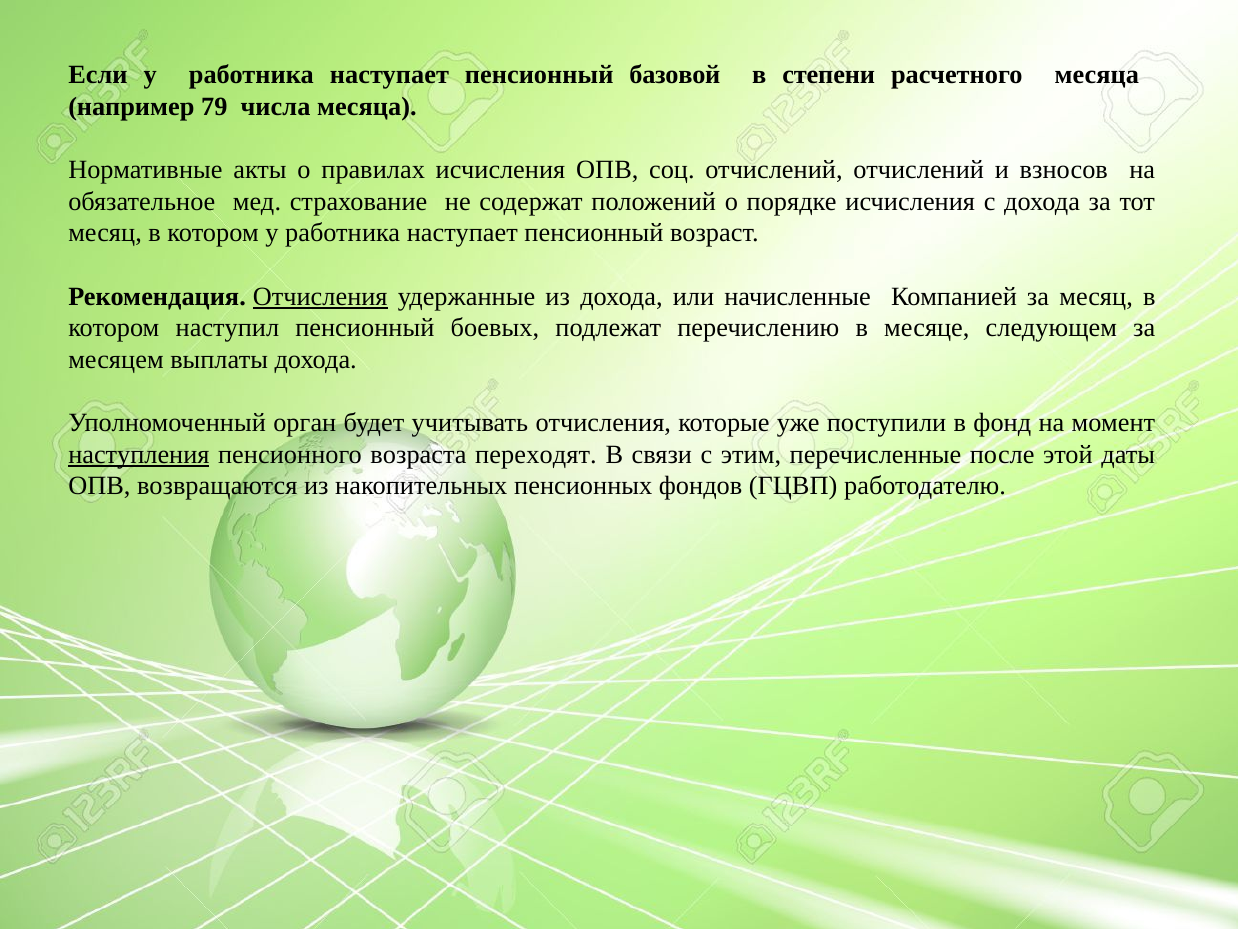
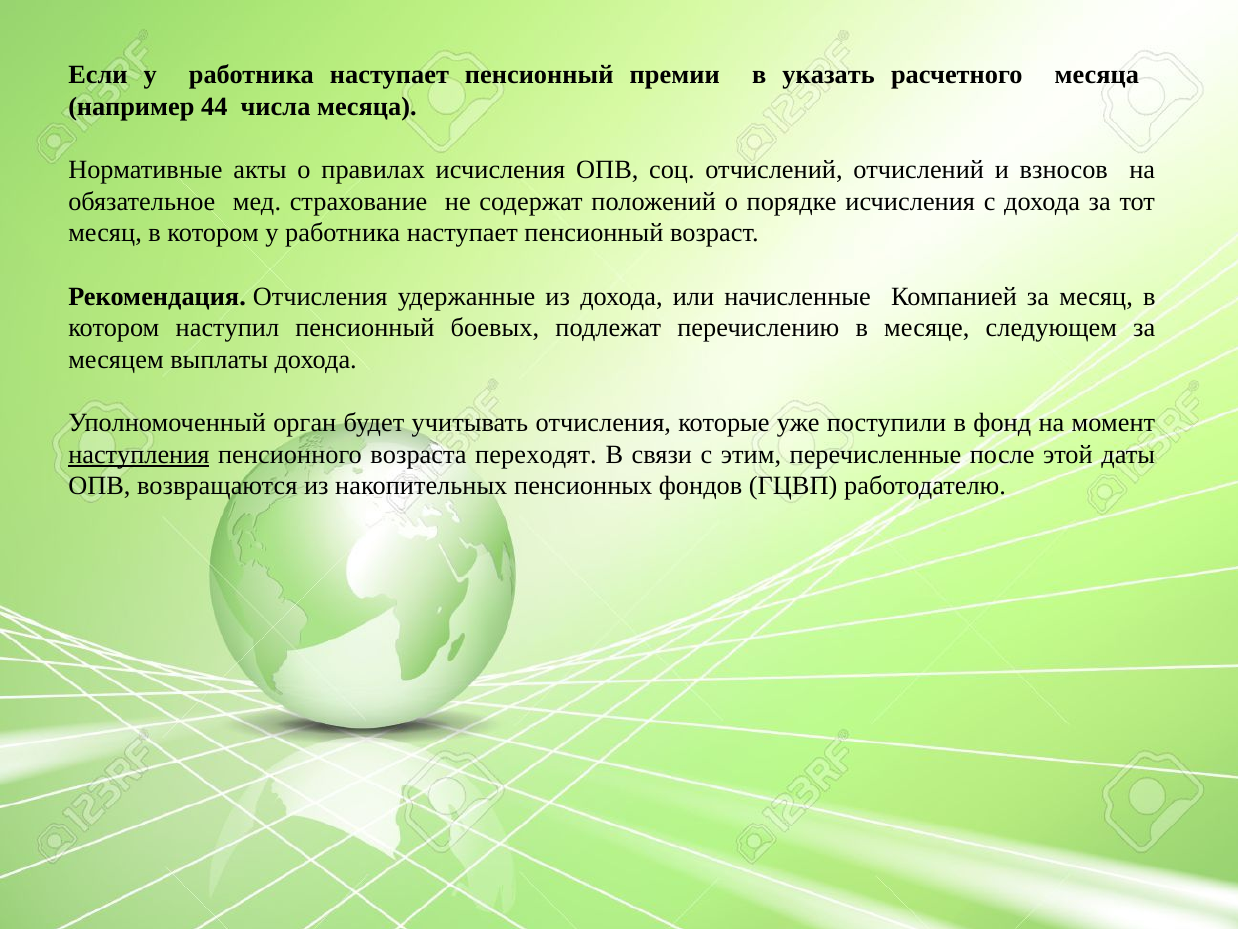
базовой: базовой -> премии (675, 75)
степени: степени -> указать (829, 75)
79: 79 -> 44 (214, 107)
Отчисления underline: present -> none (320, 296)
